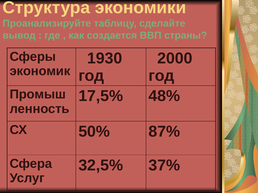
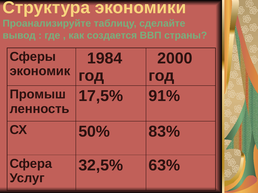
1930: 1930 -> 1984 (105, 58)
48%: 48% -> 91% (164, 96)
87%: 87% -> 83% (164, 132)
37%: 37% -> 63% (164, 166)
